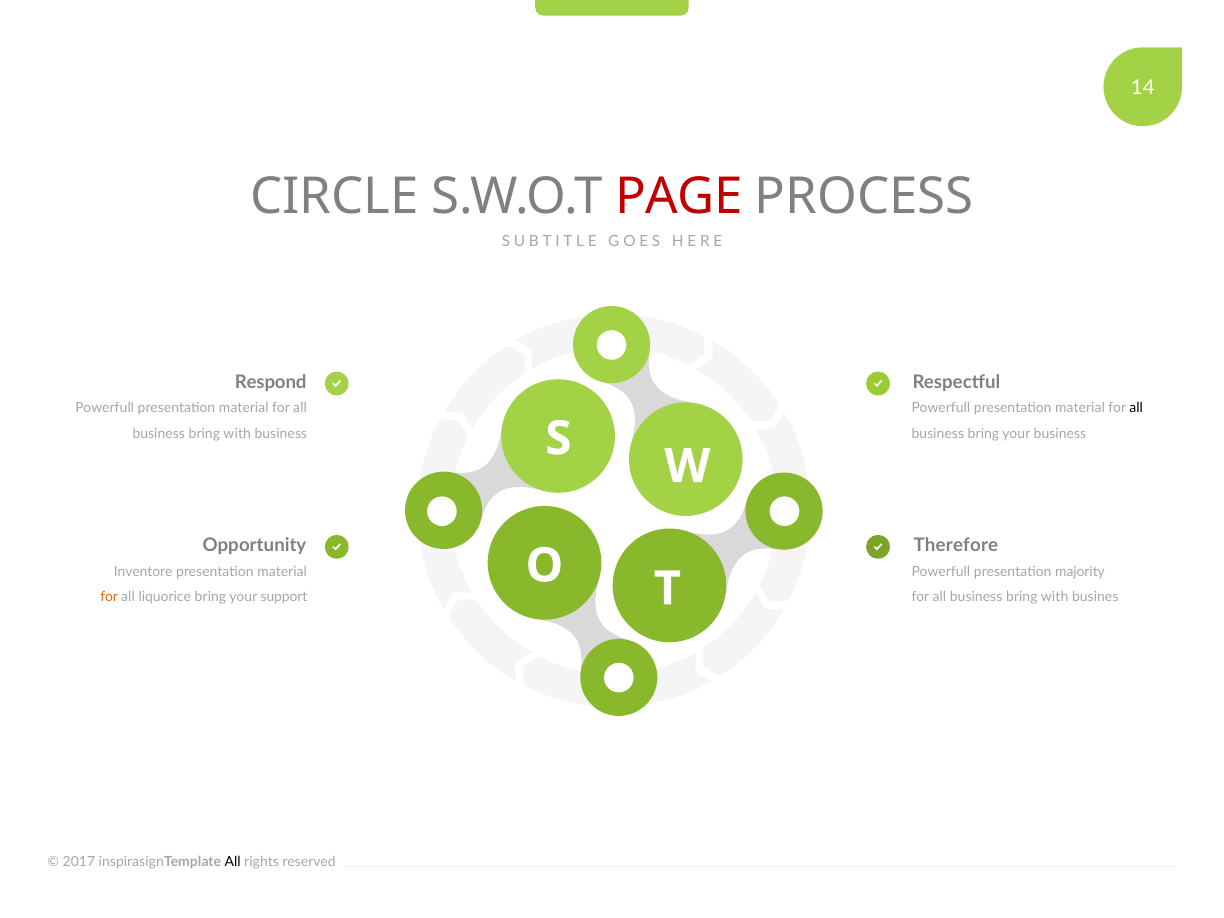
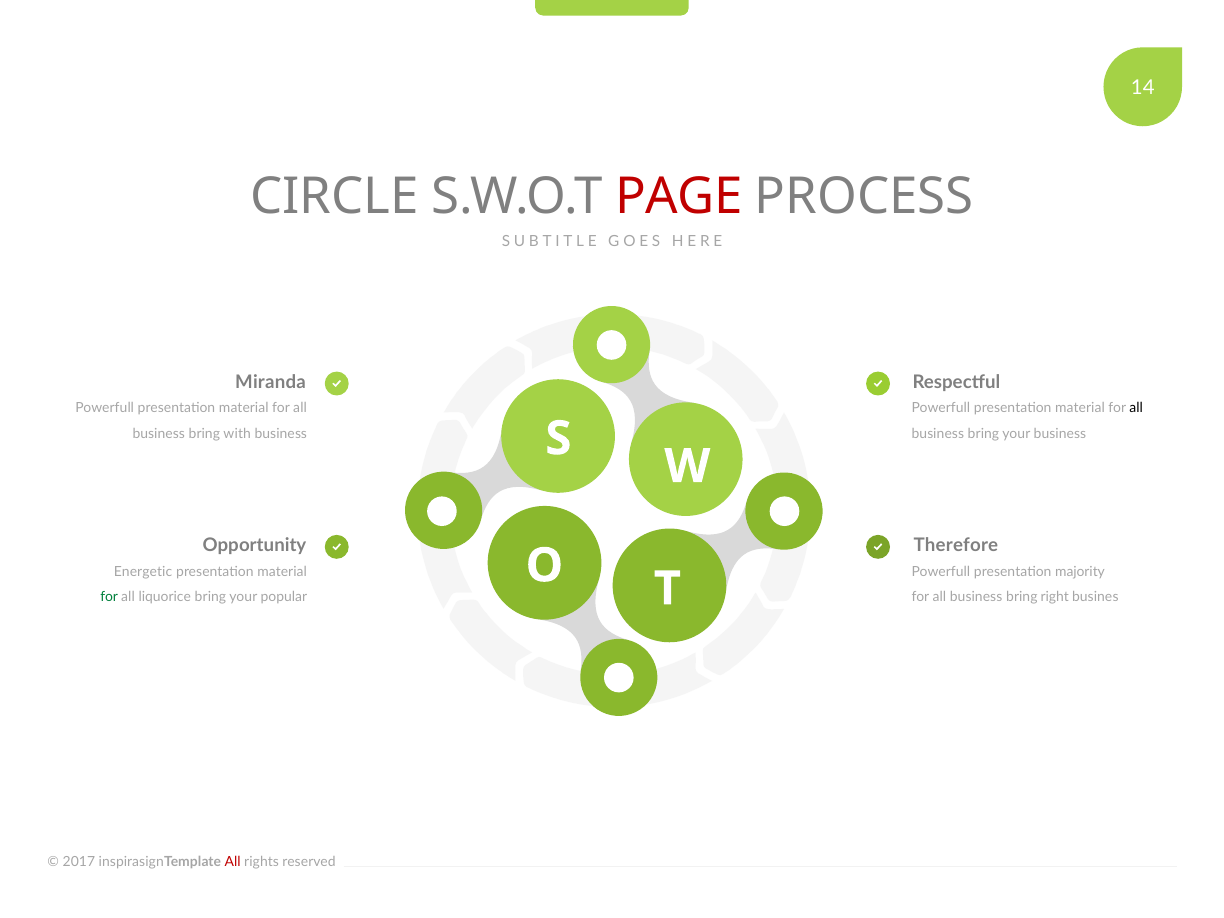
Respond: Respond -> Miranda (270, 382)
Inventore: Inventore -> Energetic (143, 572)
for colour: orange -> green (109, 597)
support: support -> popular (284, 597)
with: with -> right (1055, 597)
All colour: black -> red (233, 862)
